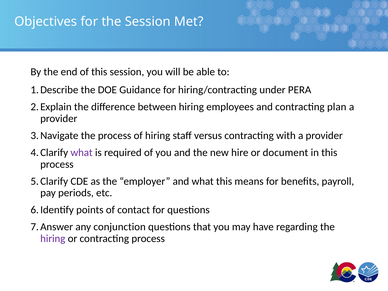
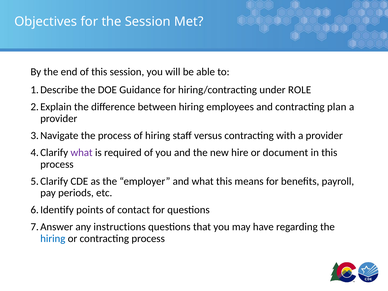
PERA: PERA -> ROLE (300, 90)
conjunction: conjunction -> instructions (120, 227)
hiring colour: purple -> blue (53, 239)
